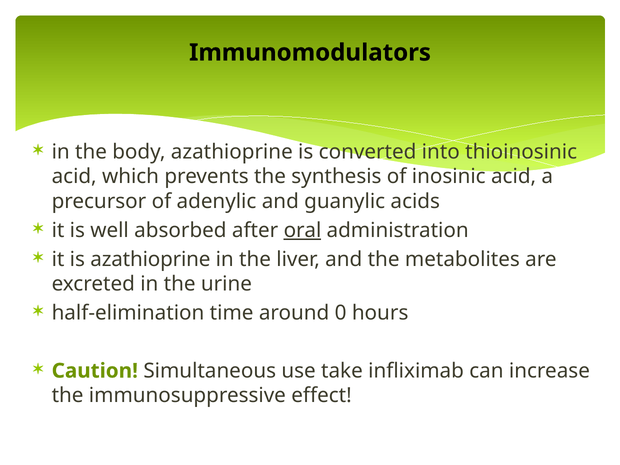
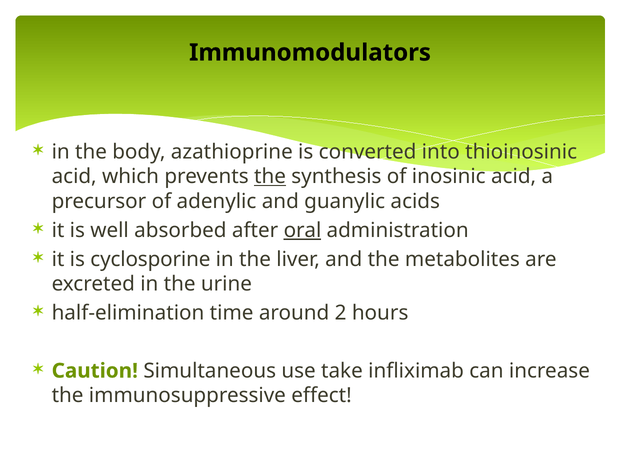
the underline: none -> present (270, 177)
is azathioprine: azathioprine -> cyclosporine (150, 259)
0: 0 -> 2 (341, 313)
